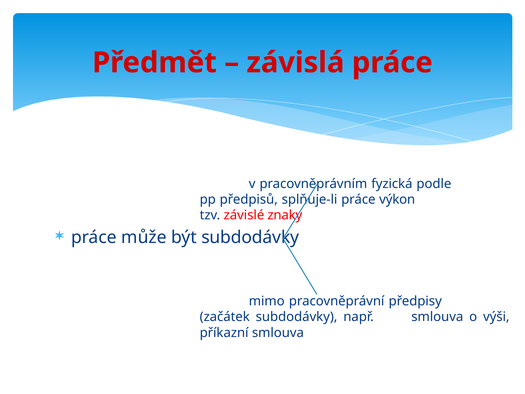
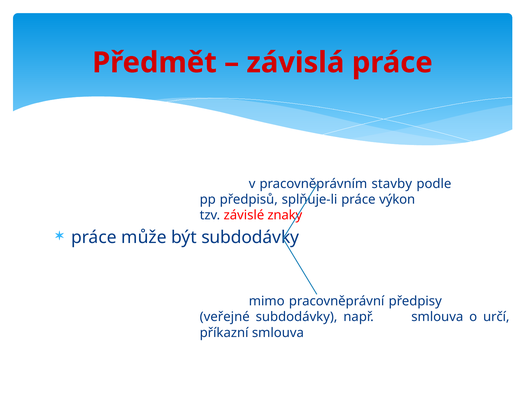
fyzická: fyzická -> stavby (392, 184)
začátek: začátek -> veřejné (225, 317)
výši: výši -> určí (496, 317)
